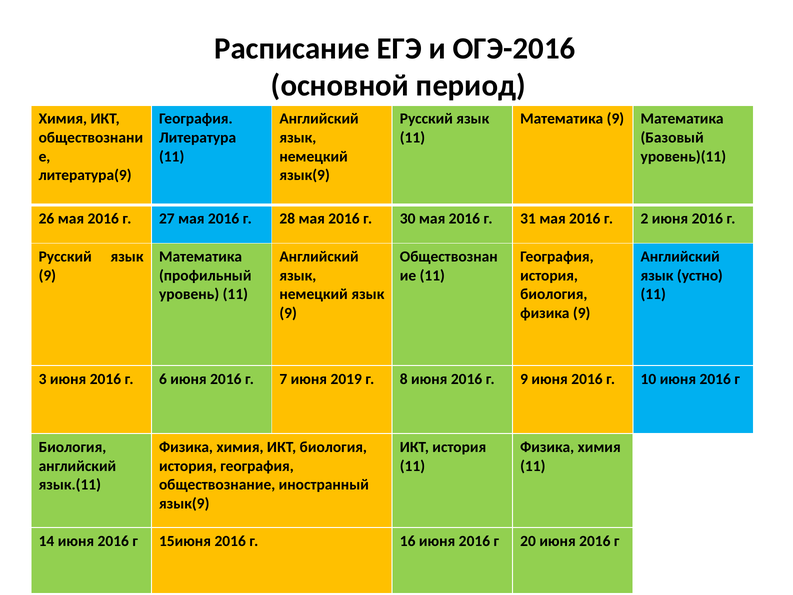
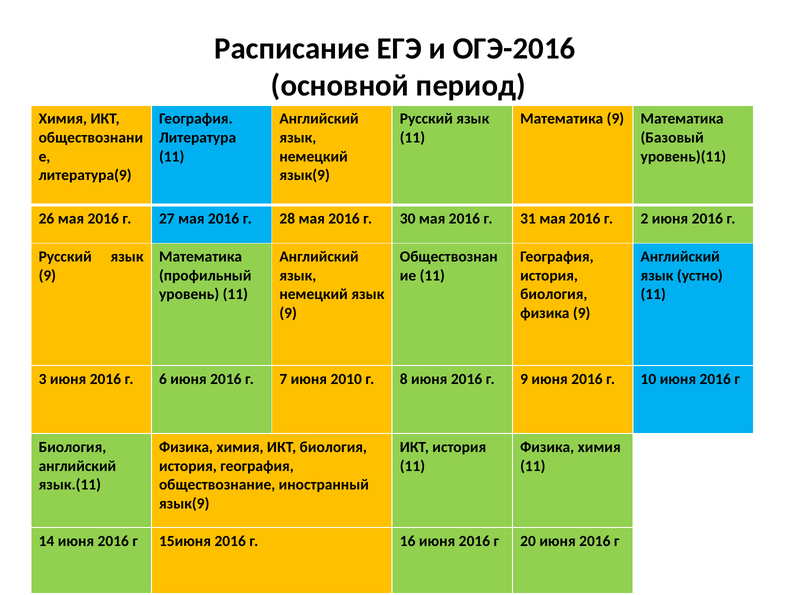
2019: 2019 -> 2010 (346, 379)
